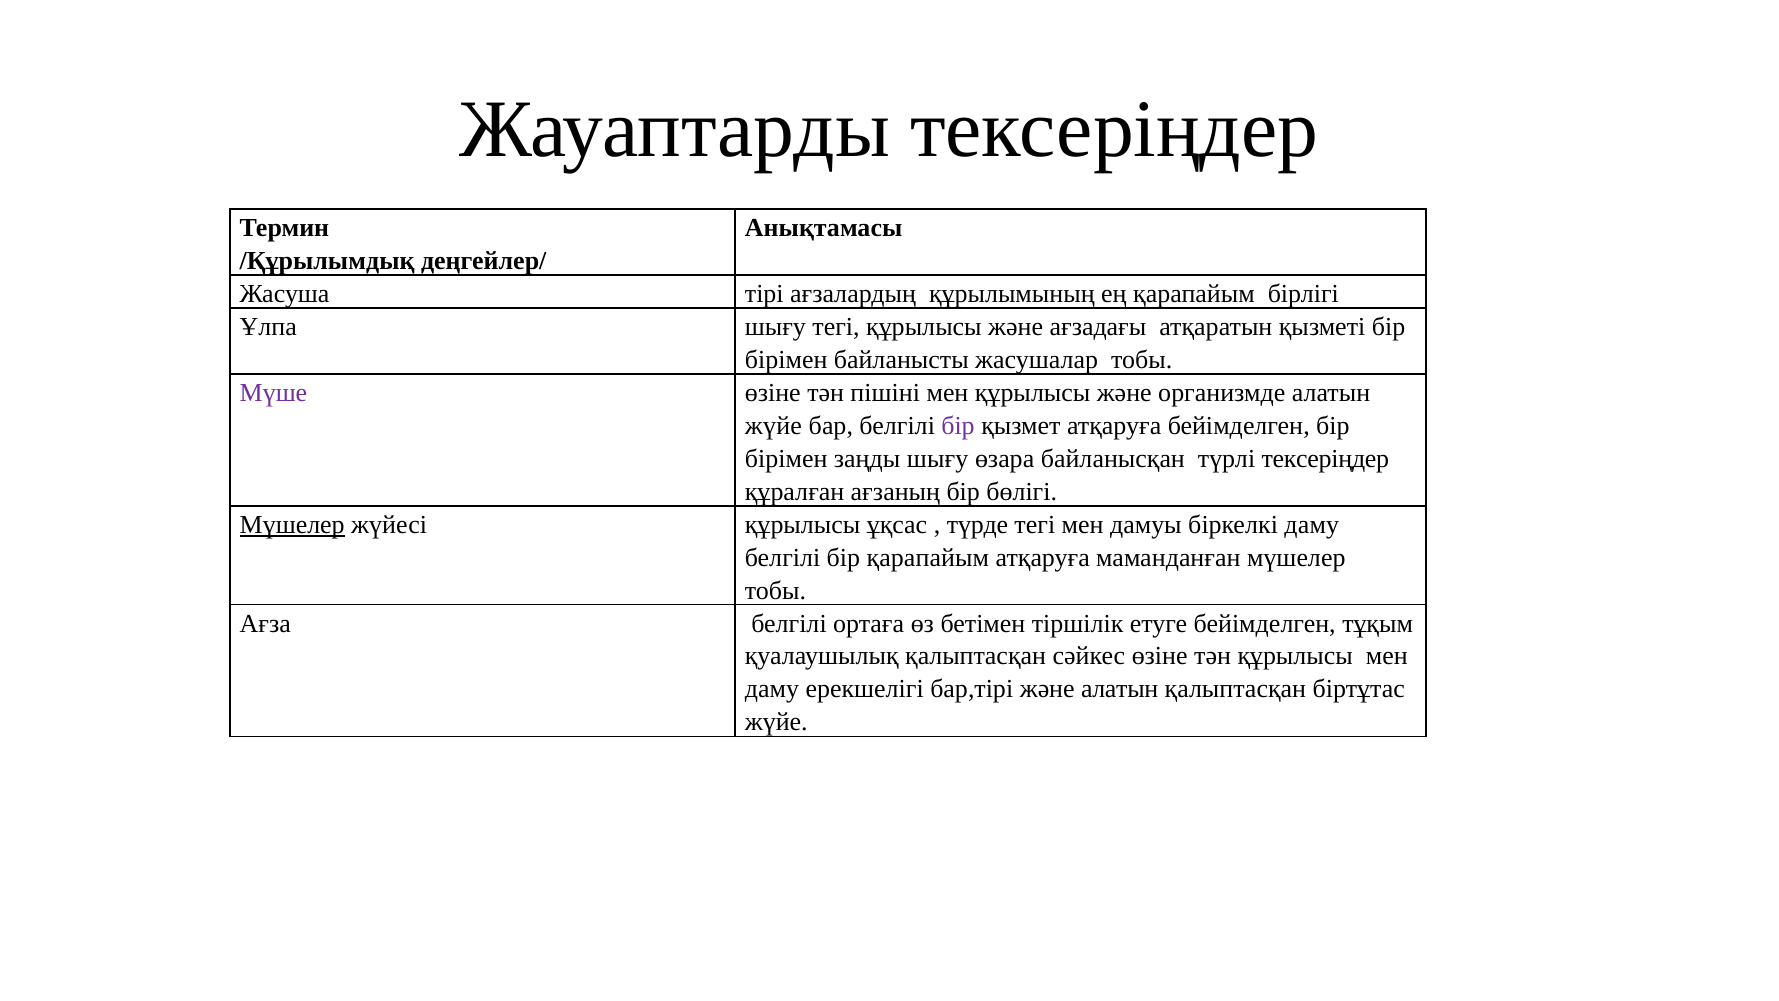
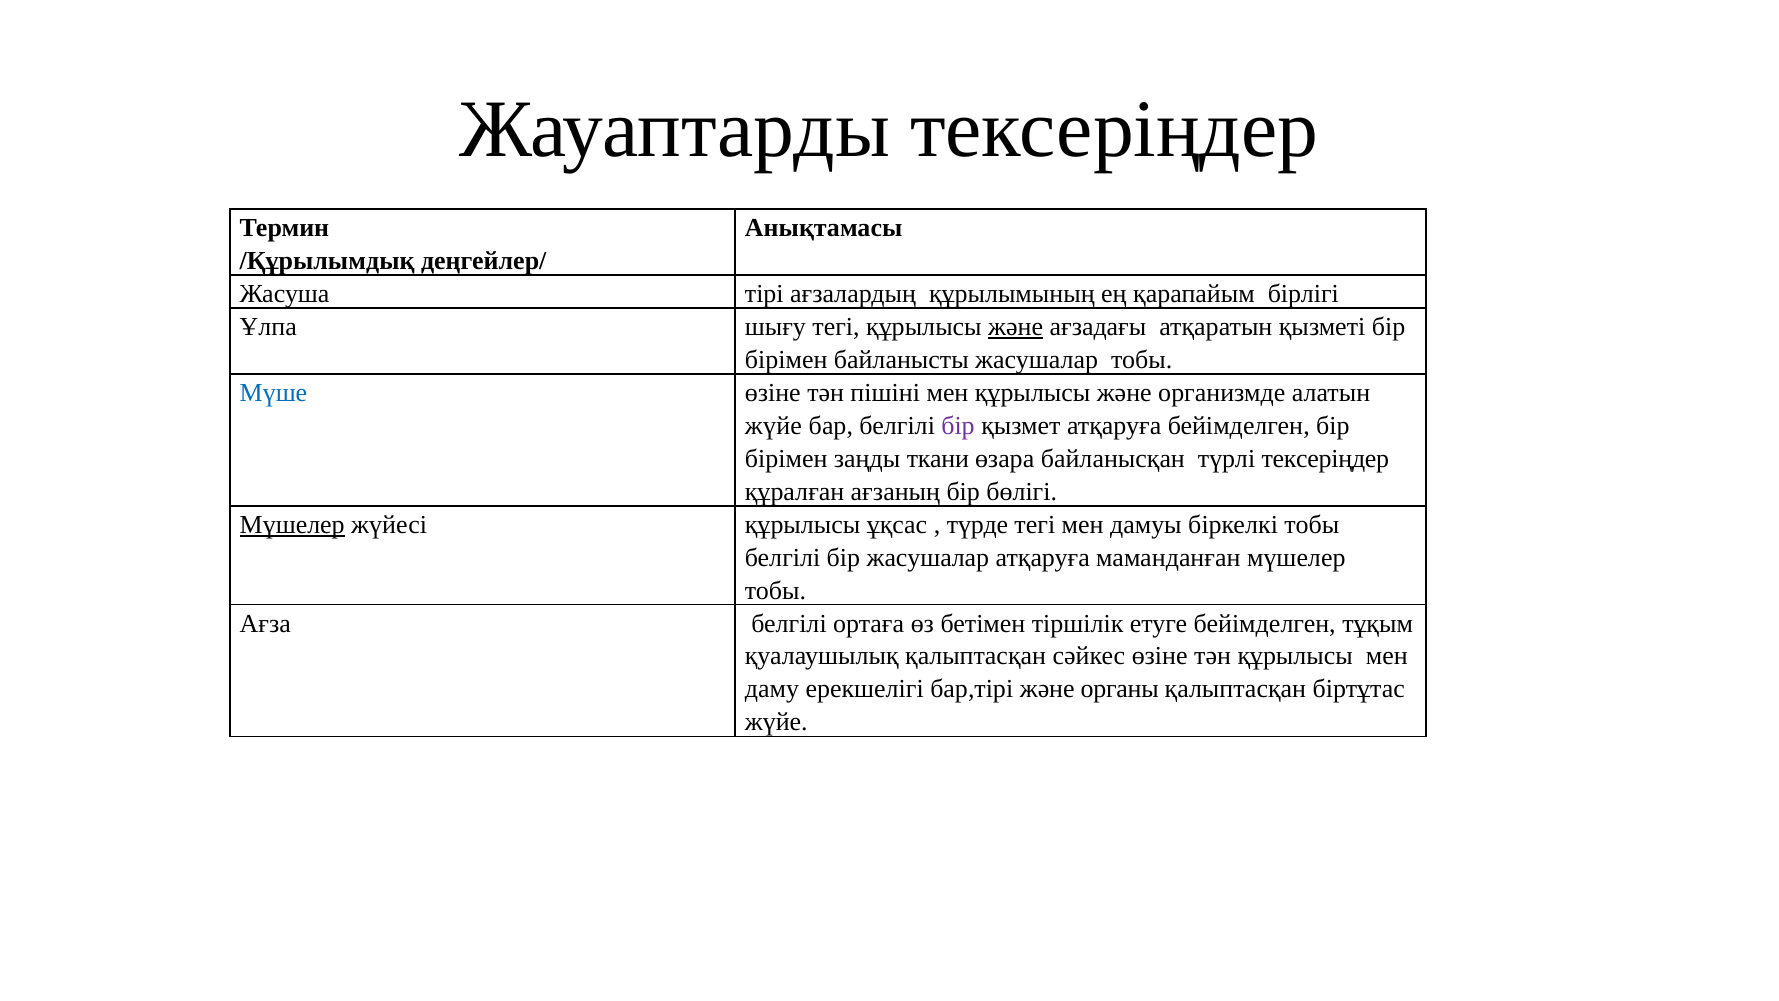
және underline: none -> present (1016, 327)
Мүше colour: purple -> blue (273, 393)
заңды шығу: шығу -> ткани (938, 458)
біркелкі даму: даму -> тобы (1312, 524)
бір қарапайым: қарапайым -> жасушалар (928, 557)
және алатын: алатын -> органы (1120, 689)
